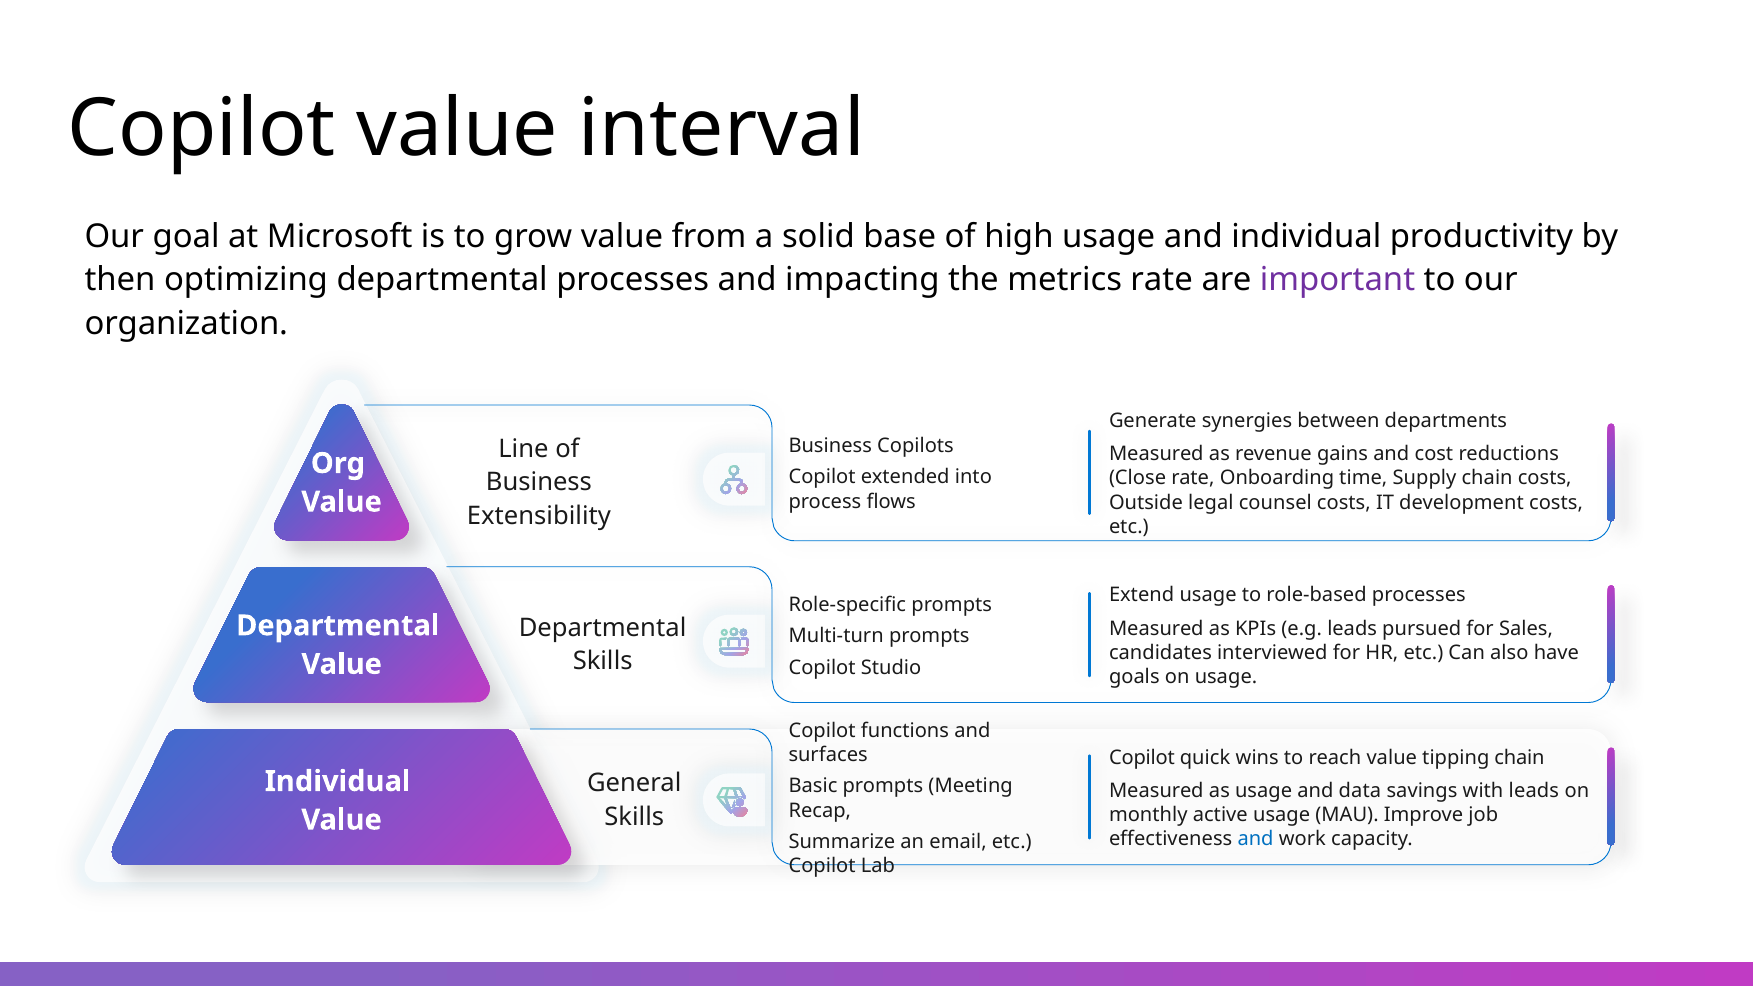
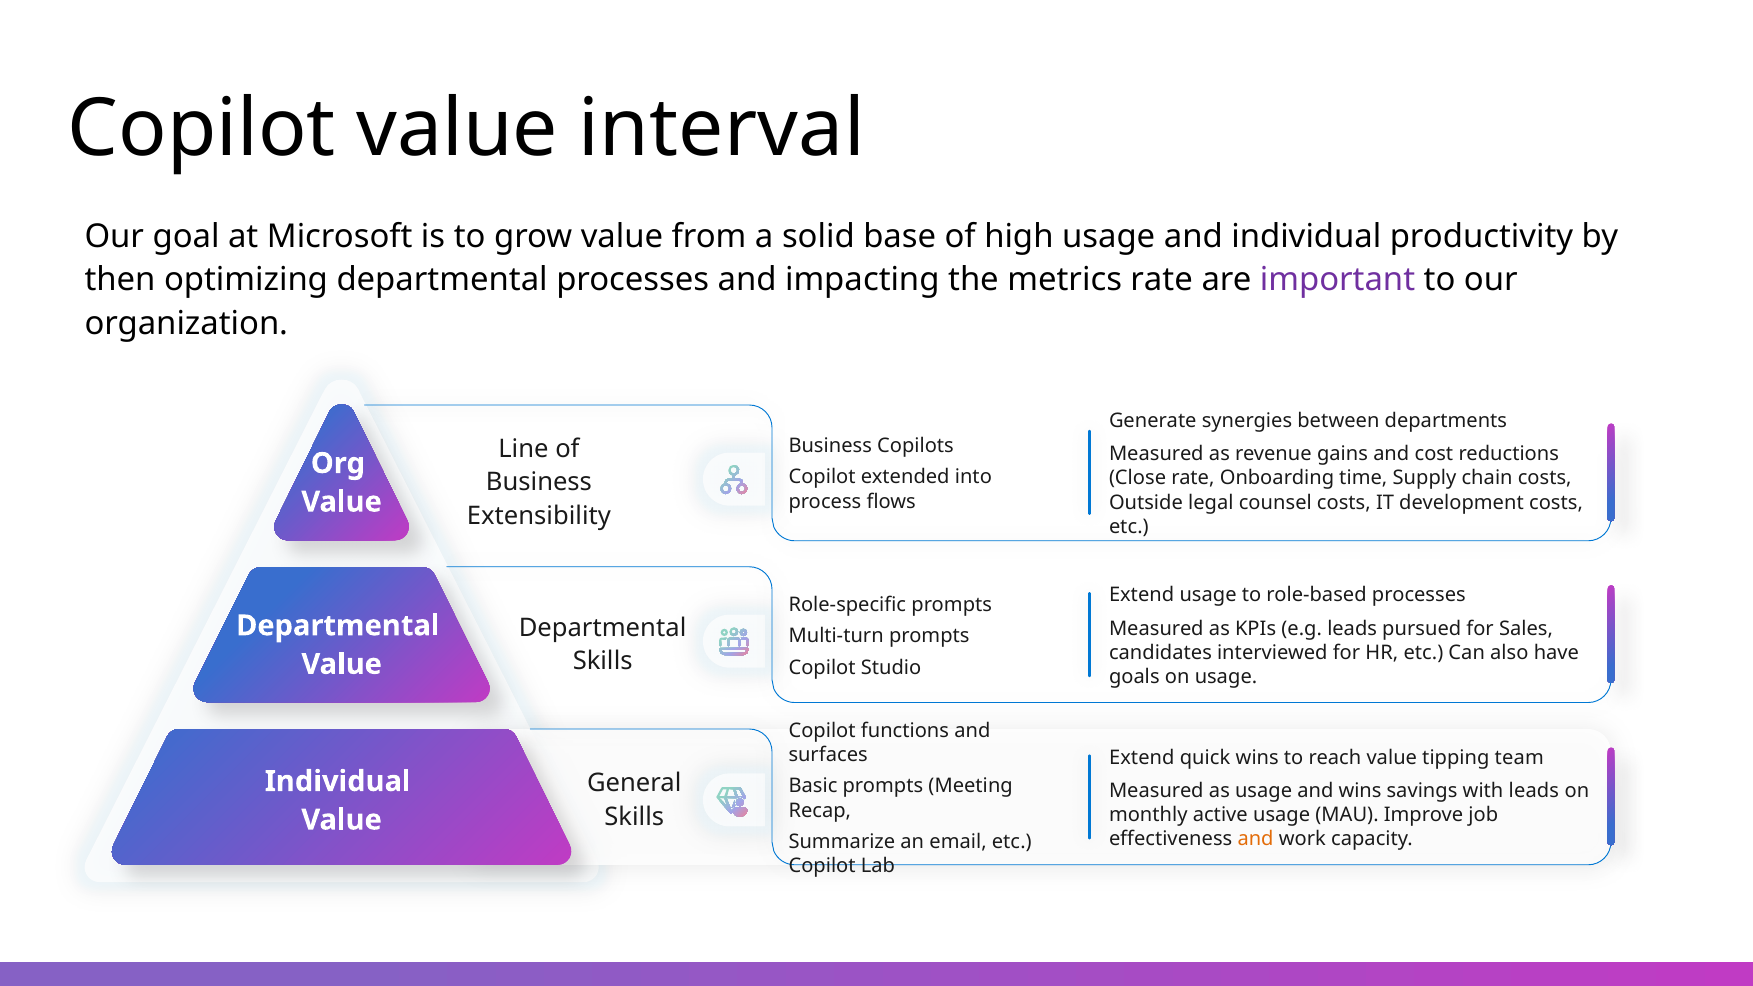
Copilot: Copilot -> Extend (1142, 757)
tipping chain: chain -> team (1519, 757)
and data: data -> wins (1360, 791)
and colour: blue -> orange (1256, 839)
